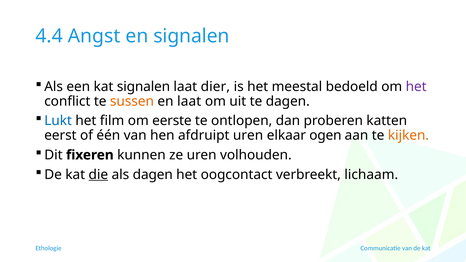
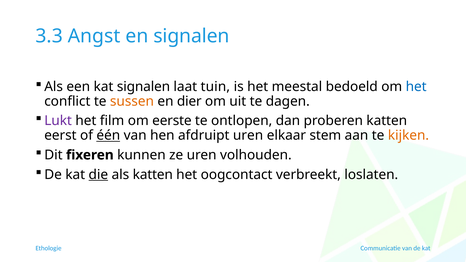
4.4: 4.4 -> 3.3 (49, 36)
dier: dier -> tuin (215, 87)
het colour: purple -> blue (416, 87)
en laat: laat -> dier (189, 101)
Lukt colour: blue -> purple (58, 121)
één underline: none -> present (108, 136)
ogen: ogen -> stem (325, 136)
als dagen: dagen -> katten (153, 175)
lichaam: lichaam -> loslaten (371, 175)
